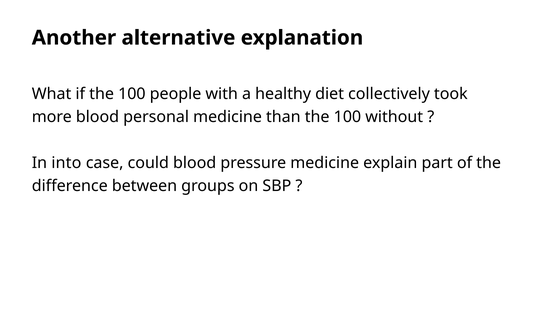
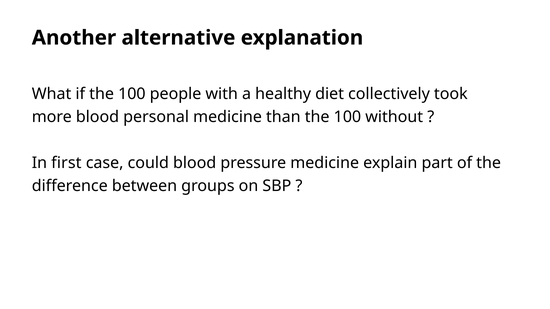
into: into -> first (66, 163)
